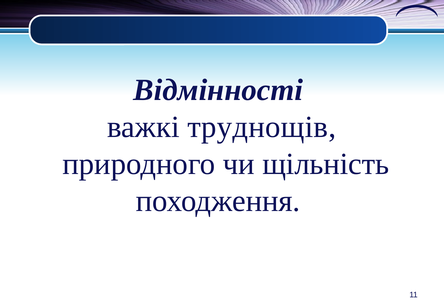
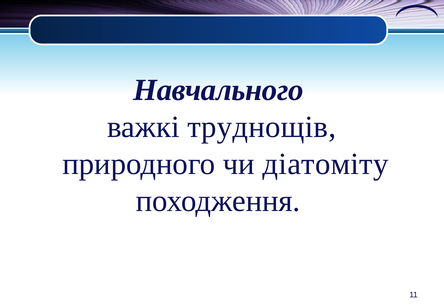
Відмінності: Відмінності -> Навчального (218, 90)
щільність: щільність -> діатоміту (326, 164)
